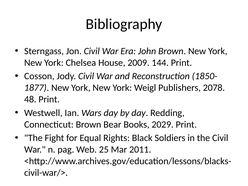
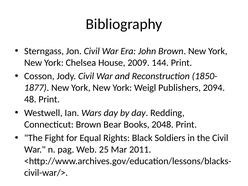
2078: 2078 -> 2094 (214, 88)
2029: 2029 -> 2048 (163, 124)
